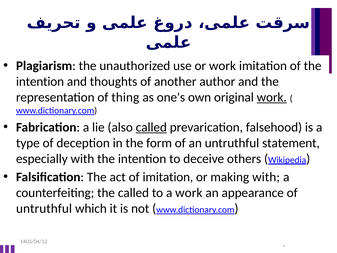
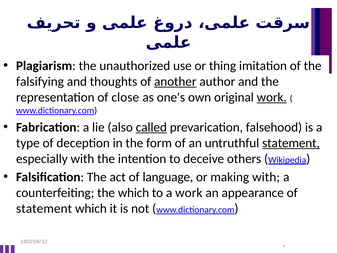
or work: work -> thing (223, 66)
intention: intention -> falsifying (40, 81)
another underline: none -> present (175, 81)
thing: thing -> close (125, 97)
statement underline: none -> present (291, 143)
of imitation: imitation -> language (168, 177)
the called: called -> which (133, 193)
untruthful: untruthful -> statement (44, 208)
